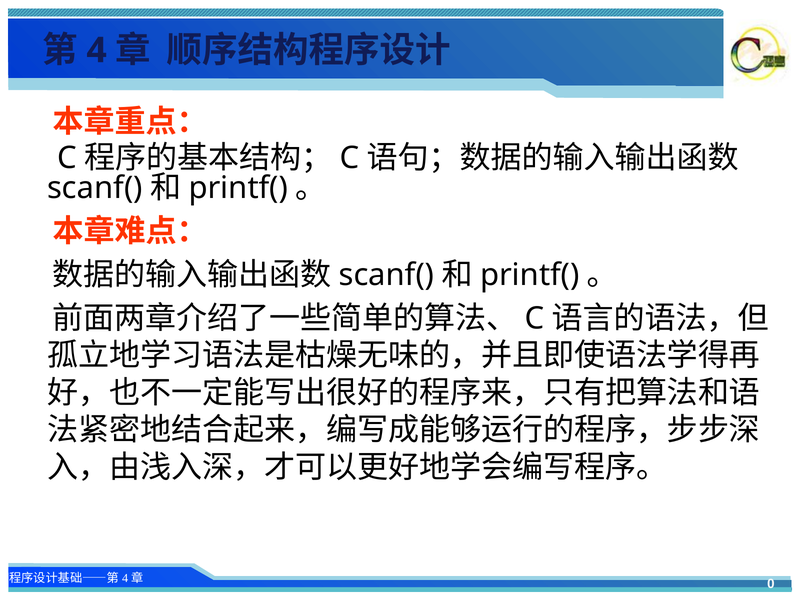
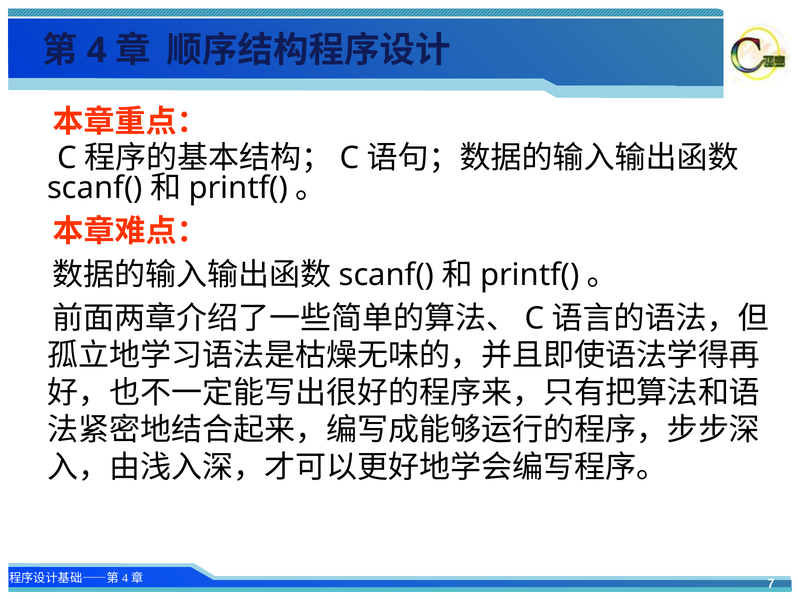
0: 0 -> 7 (771, 583)
